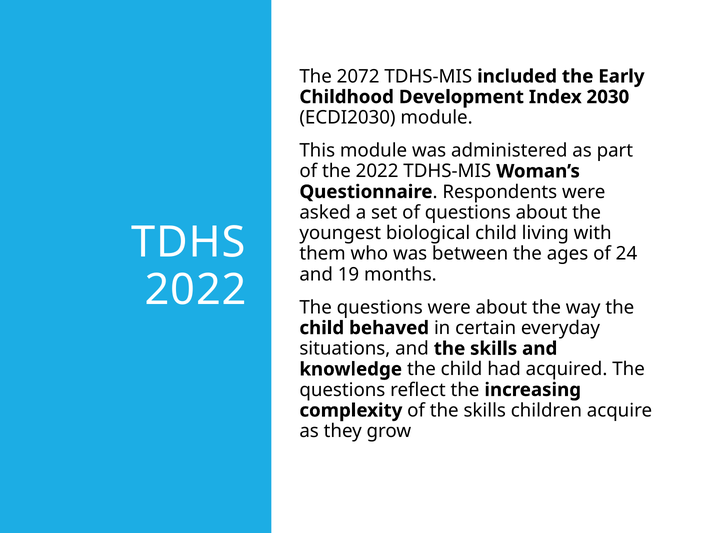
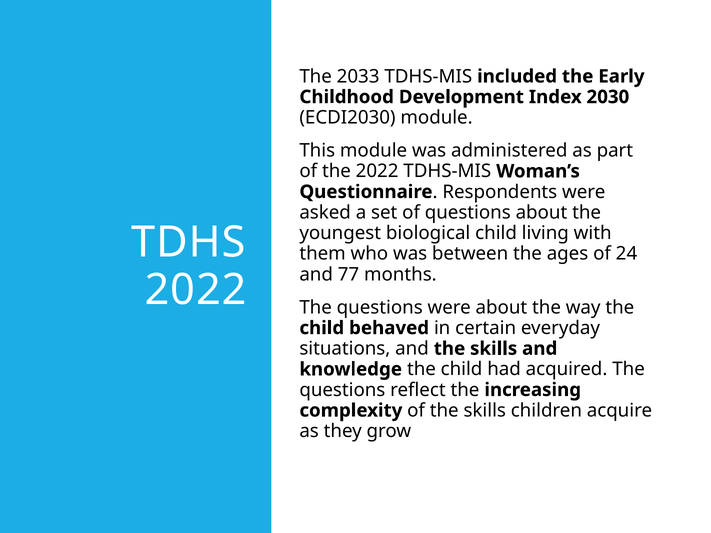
2072: 2072 -> 2033 (358, 76)
19: 19 -> 77 (349, 274)
